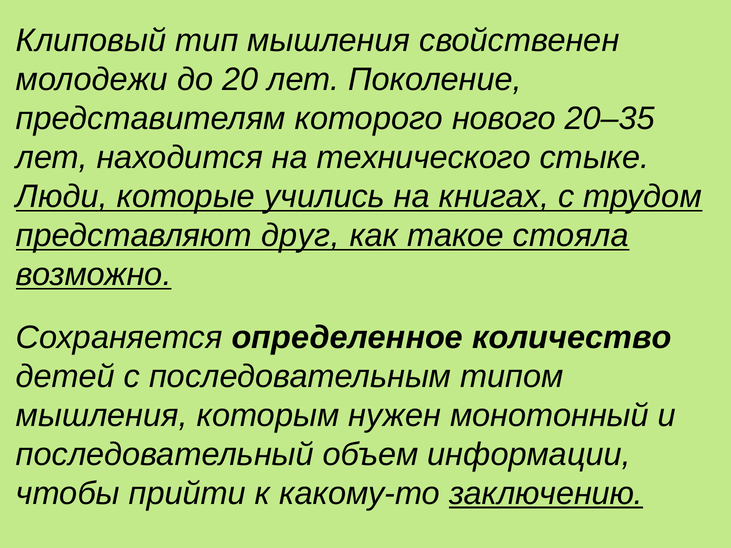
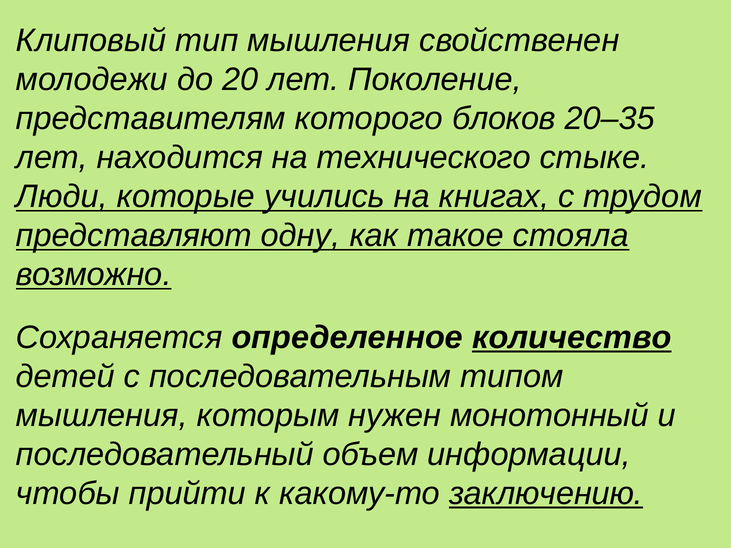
нового: нового -> блоков (504, 118)
друг: друг -> одну (301, 235)
количество underline: none -> present (572, 338)
